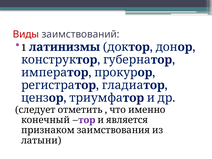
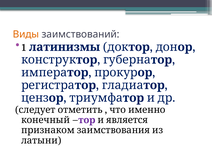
Виды colour: red -> orange (26, 34)
